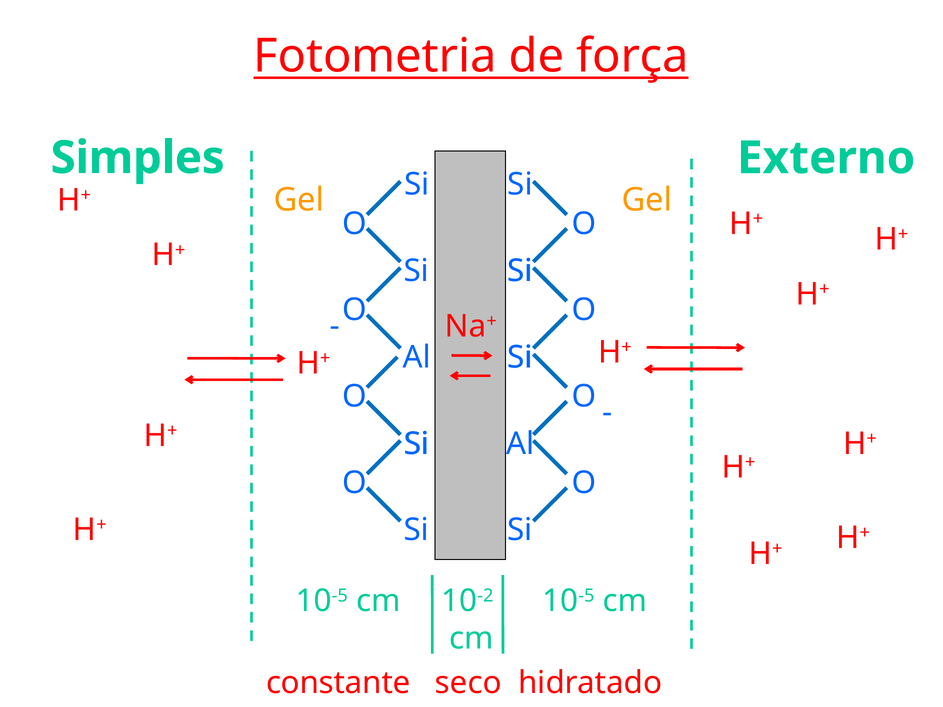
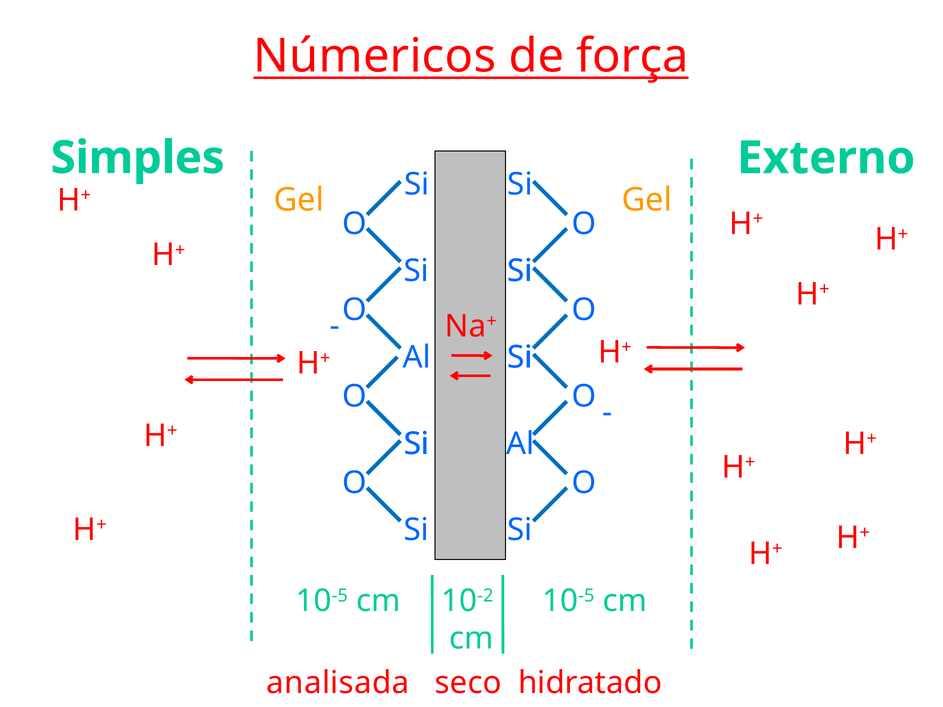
Fotometria: Fotometria -> Númericos (375, 56)
constante: constante -> analisada (338, 683)
